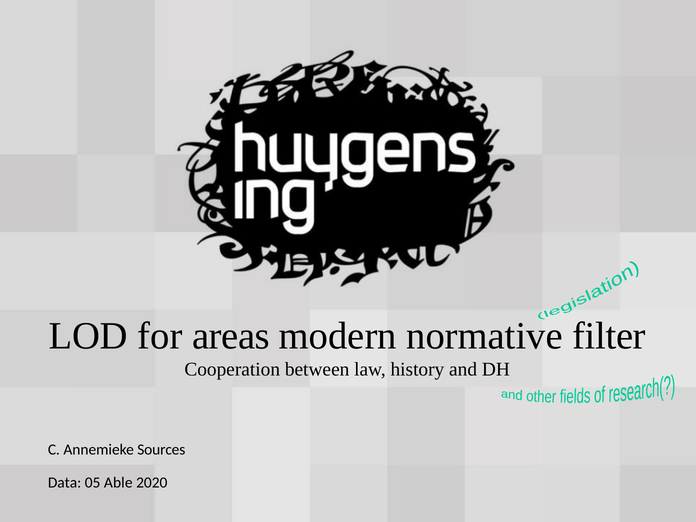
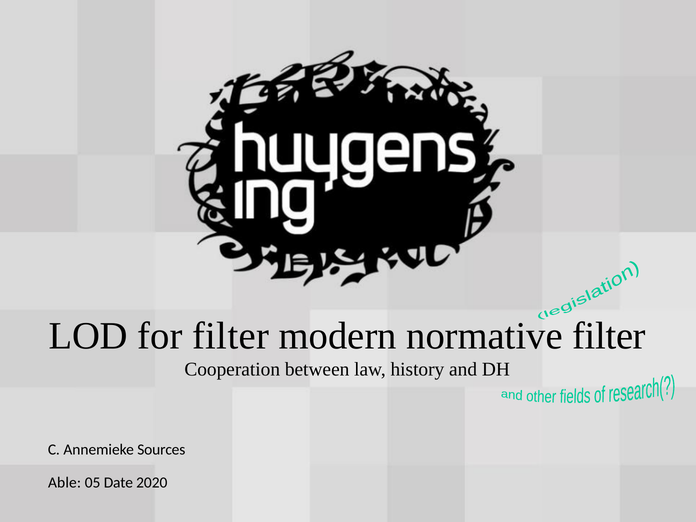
for areas: areas -> filter (231, 336)
Data: Data -> Able (65, 483)
Able: Able -> Date (118, 483)
